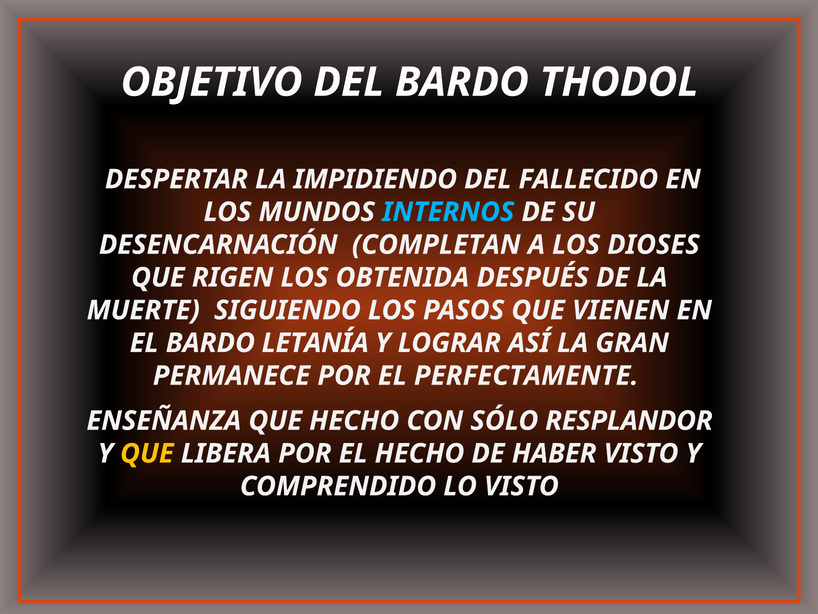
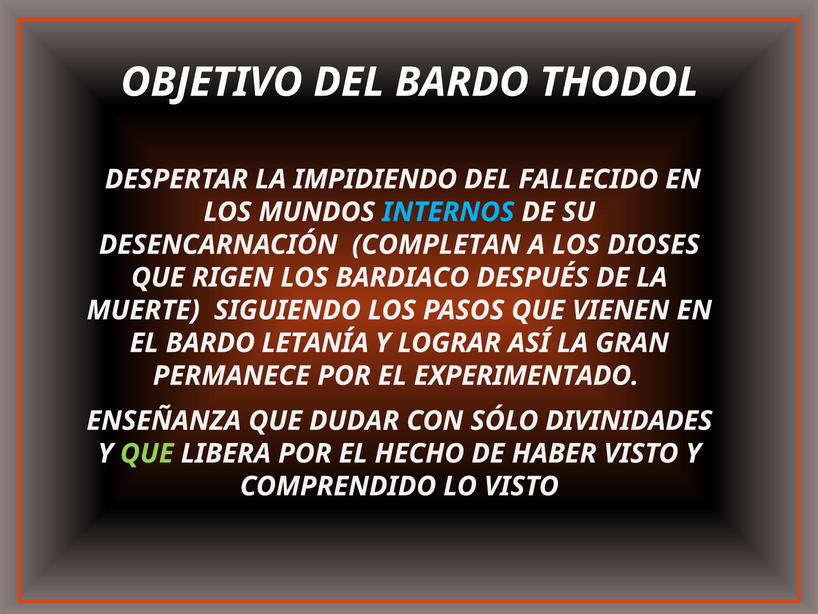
OBTENIDA: OBTENIDA -> BARDIACO (402, 277)
PERFECTAMENTE: PERFECTAMENTE -> EXPERIMENTADO (526, 375)
QUE HECHO: HECHO -> DUDAR (354, 421)
RESPLANDOR: RESPLANDOR -> DIVINIDADES (629, 421)
QUE colour: yellow -> light green (147, 453)
